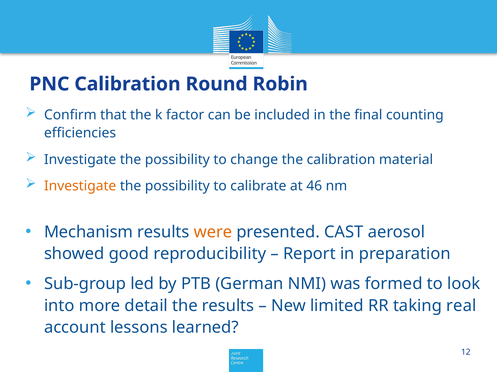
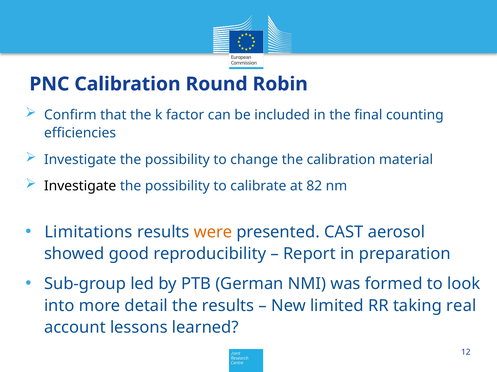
Investigate colour: orange -> black (80, 186)
46: 46 -> 82 (314, 186)
Mechanism: Mechanism -> Limitations (88, 232)
